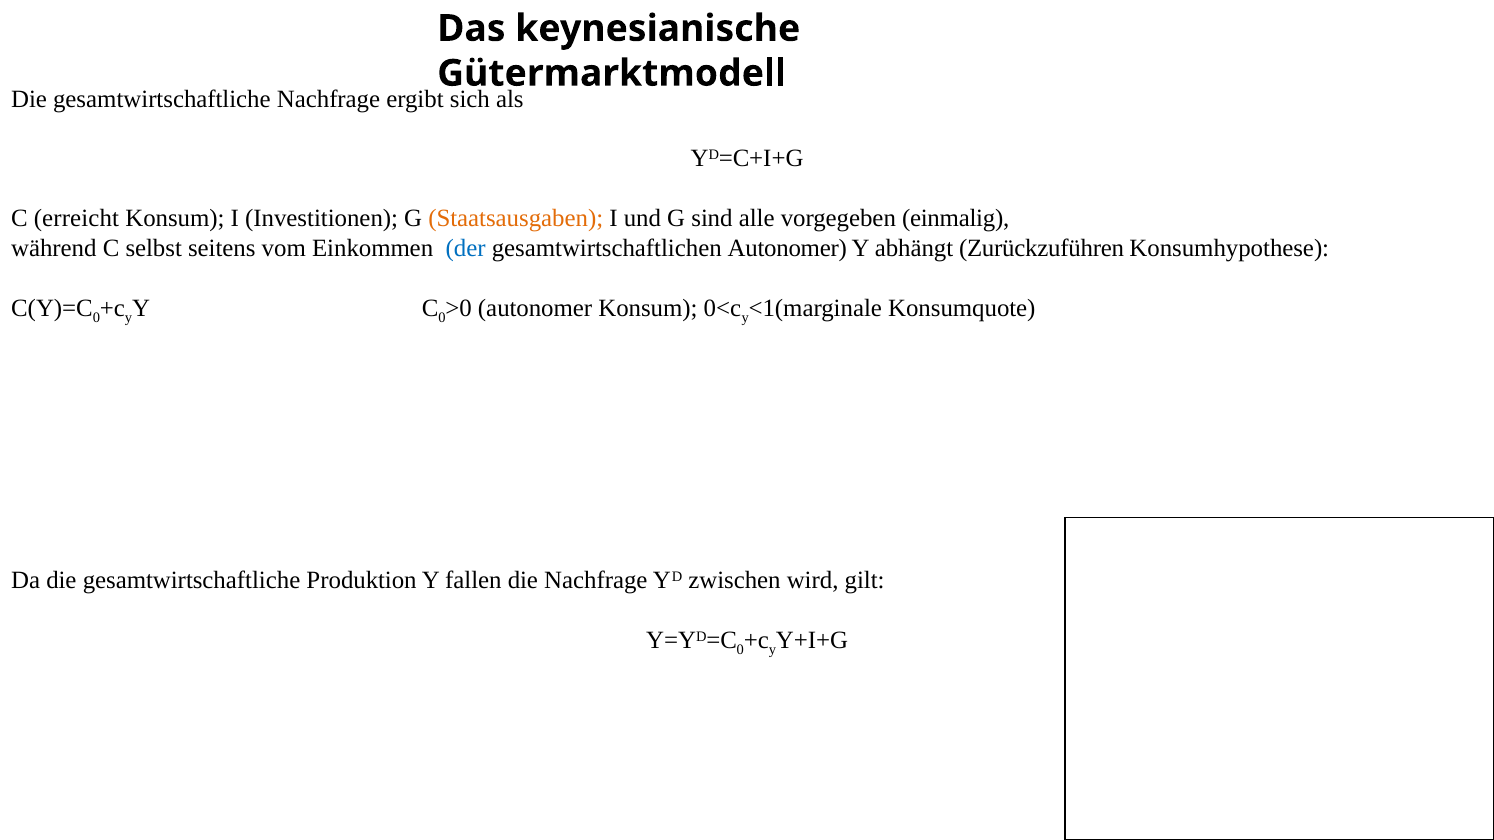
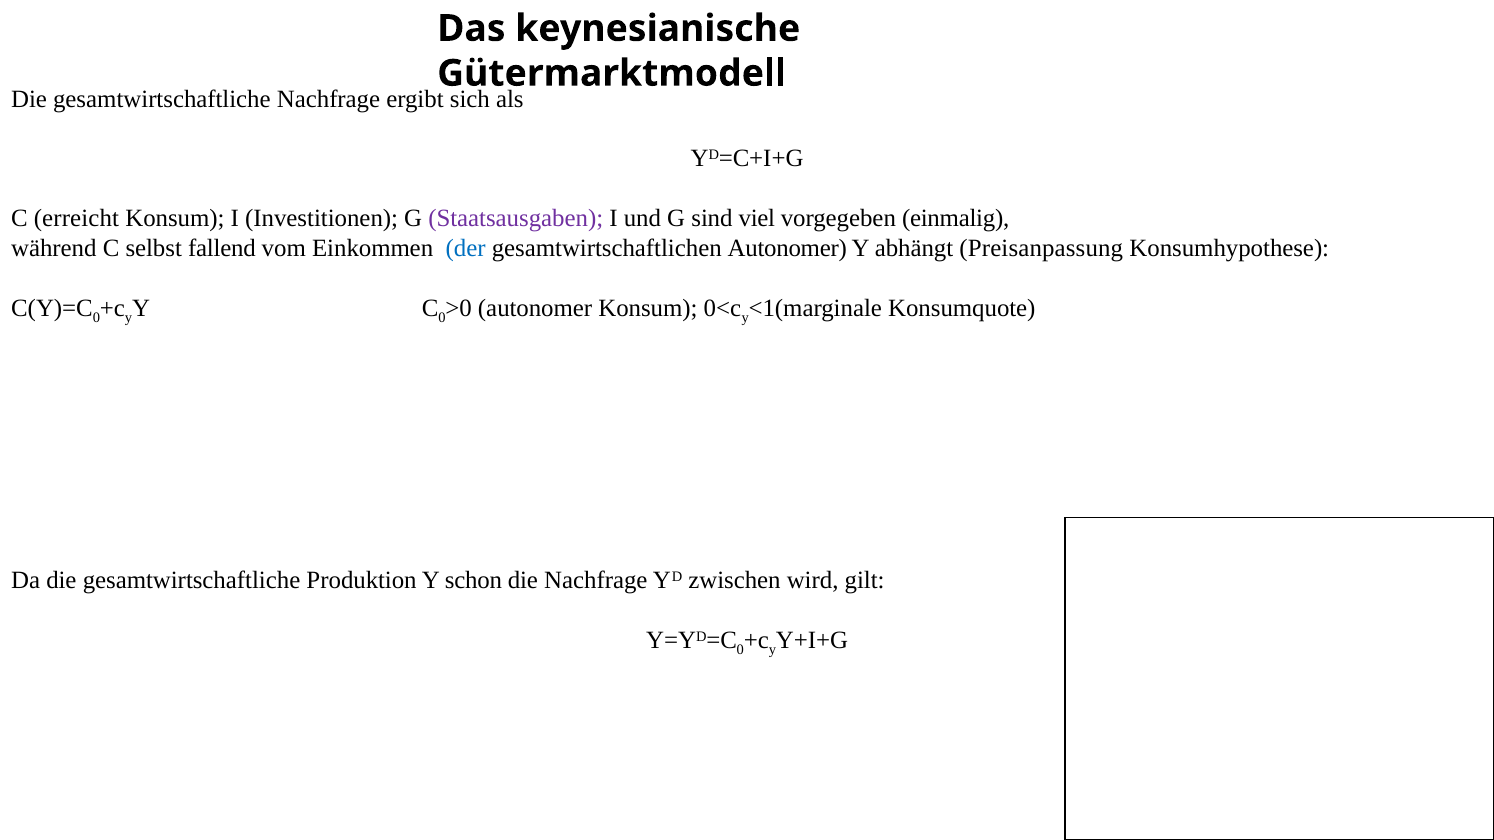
Staatsausgaben colour: orange -> purple (516, 218)
alle: alle -> viel (757, 218)
seitens: seitens -> fallend (222, 248)
Zurückzuführen: Zurückzuführen -> Preisanpassung (1041, 248)
fallen: fallen -> schon (473, 581)
